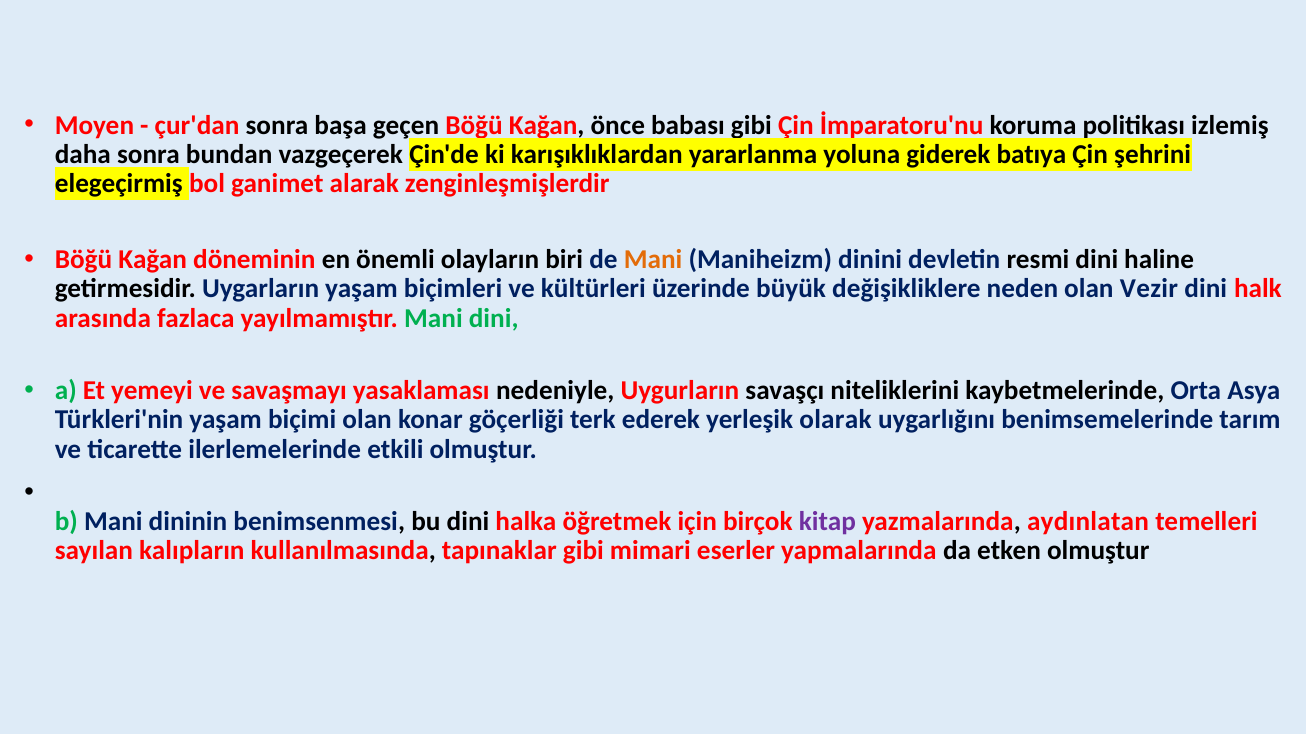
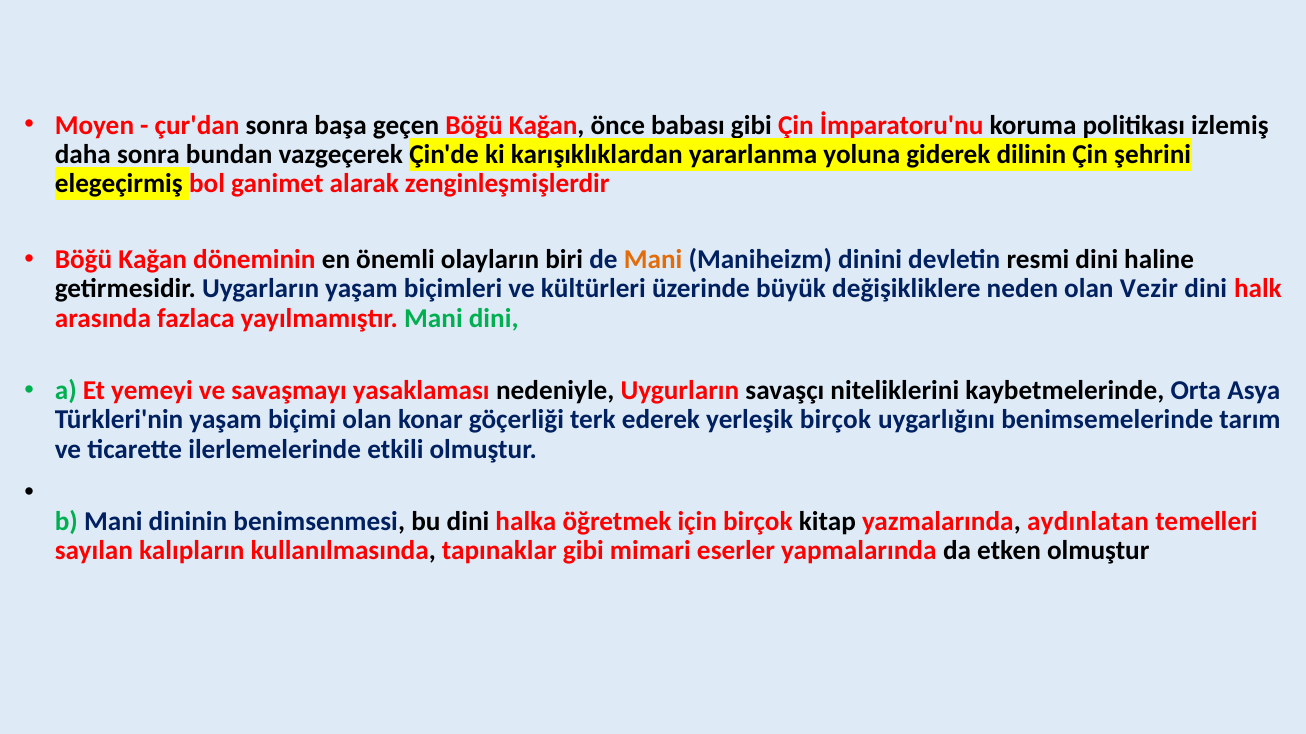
batıya: batıya -> dilinin (1031, 155)
yerleşik olarak: olarak -> birçok (835, 420)
kitap colour: purple -> black (827, 522)
